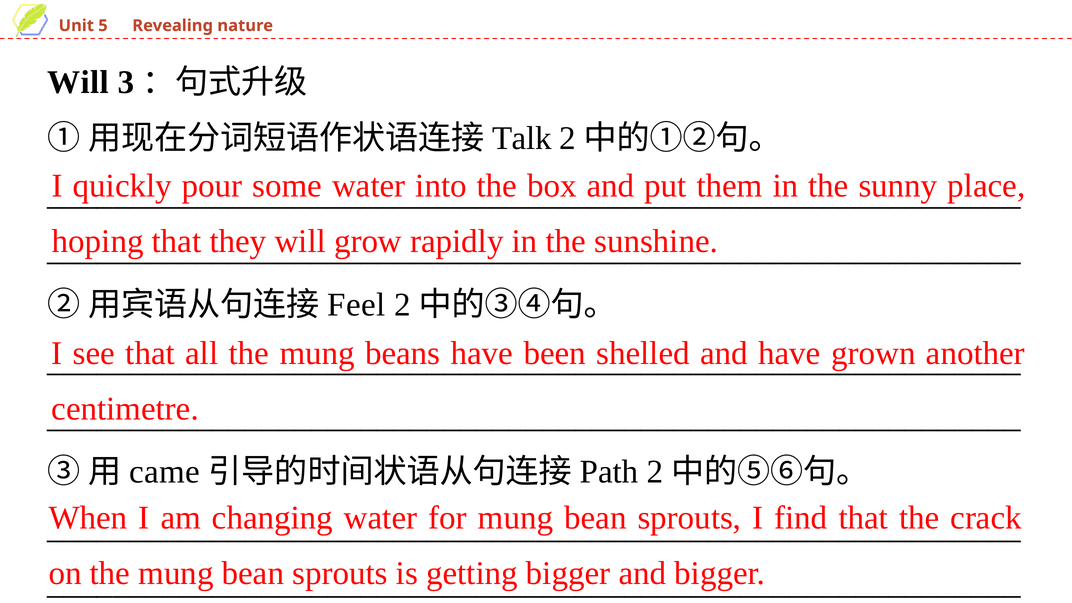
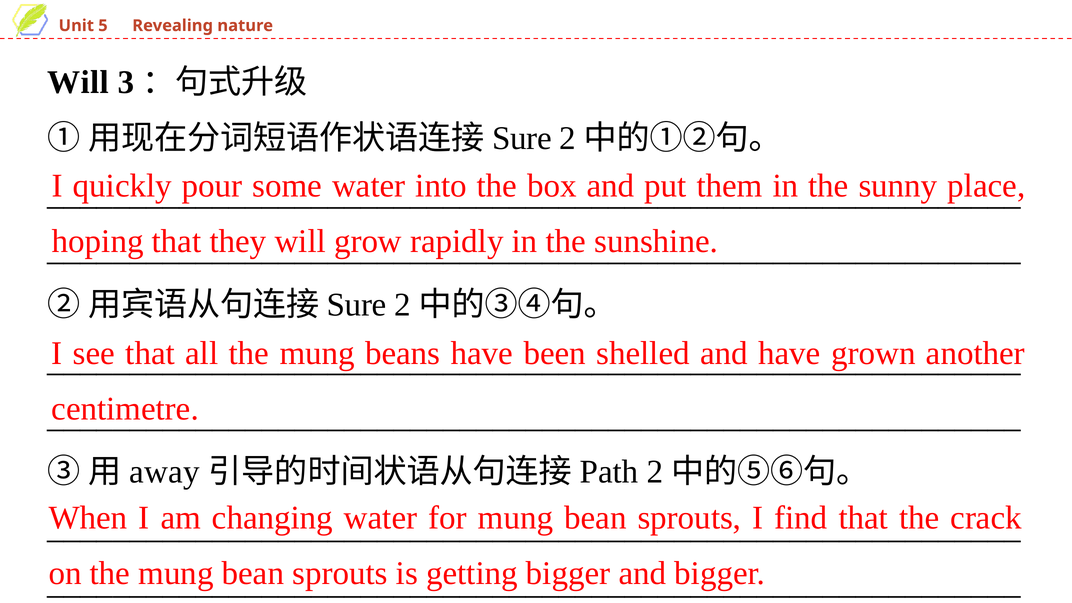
Talk: Talk -> Sure (522, 138)
Feel: Feel -> Sure (357, 305)
came: came -> away (165, 472)
